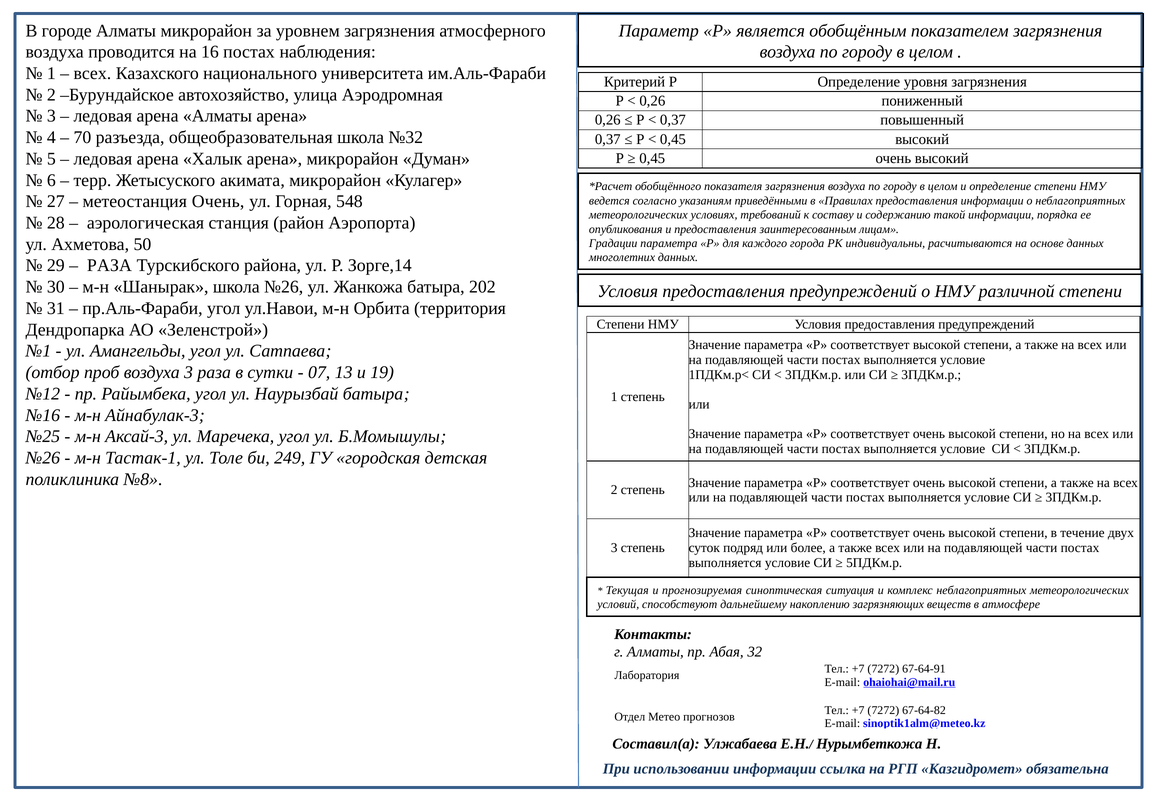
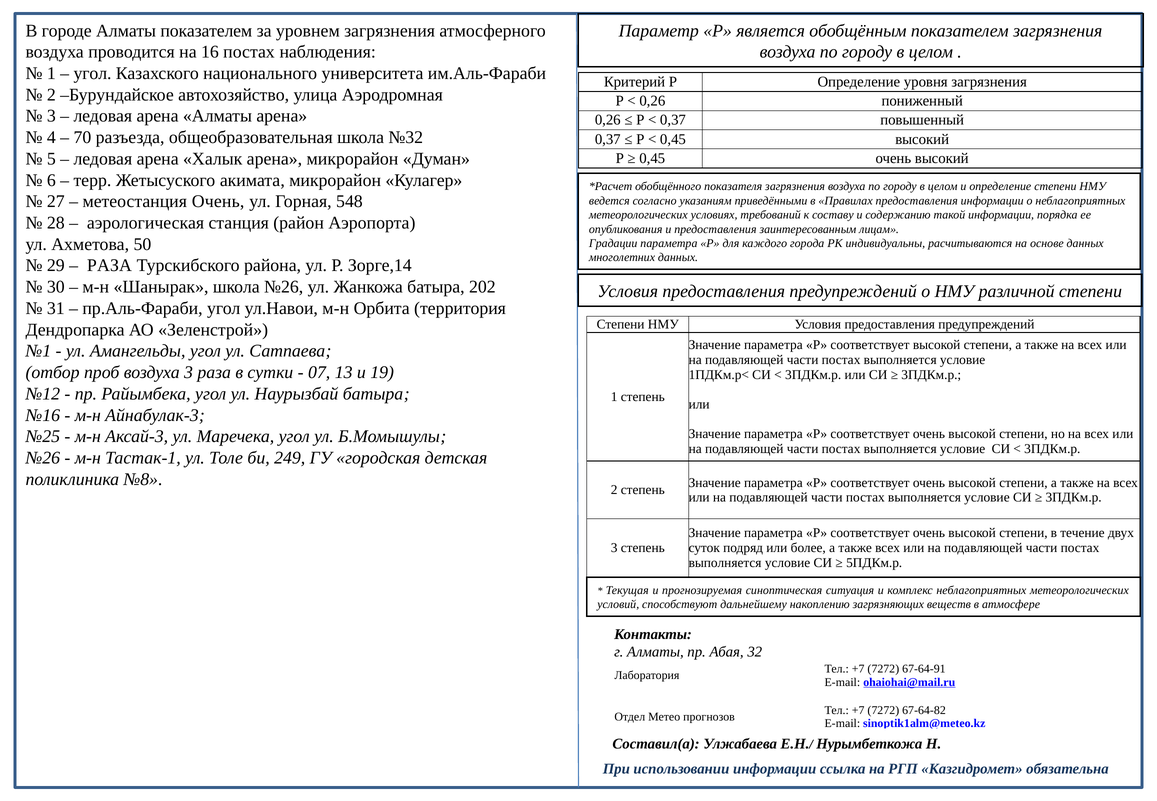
Алматы микрорайон: микрорайон -> показателем (206, 31)
всех: всех -> угол (93, 73)
